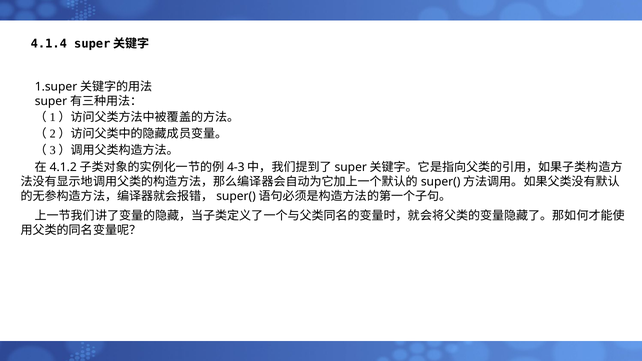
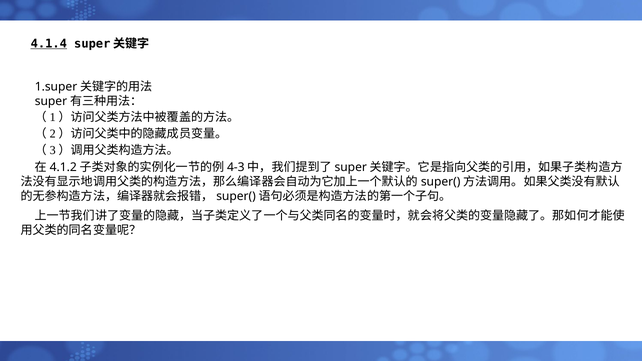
4.1.4 underline: none -> present (49, 44)
